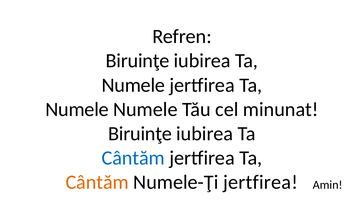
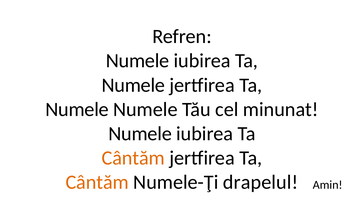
Biruinţe: Biruinţe -> Numele (138, 61)
Biruinţe: Biruinţe -> Numele (140, 133)
Cântăm colour: blue -> orange (133, 158)
Numele-Ţi jertfirea: jertfirea -> drapelul (261, 182)
